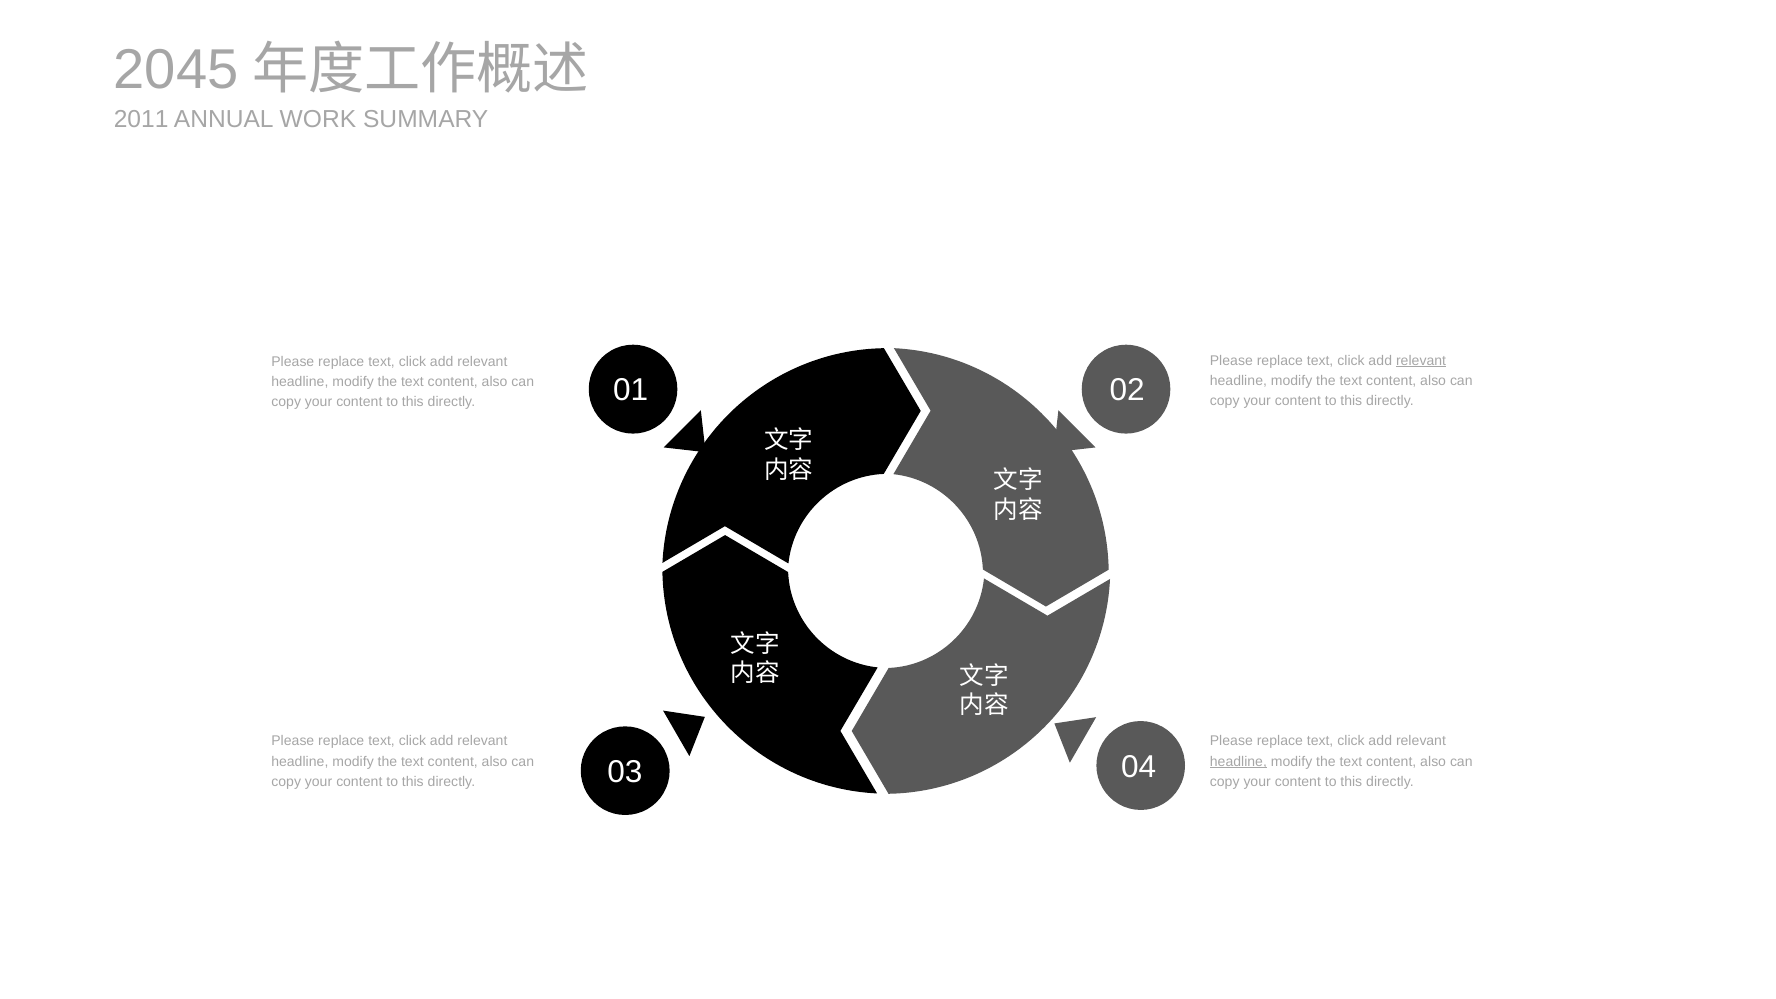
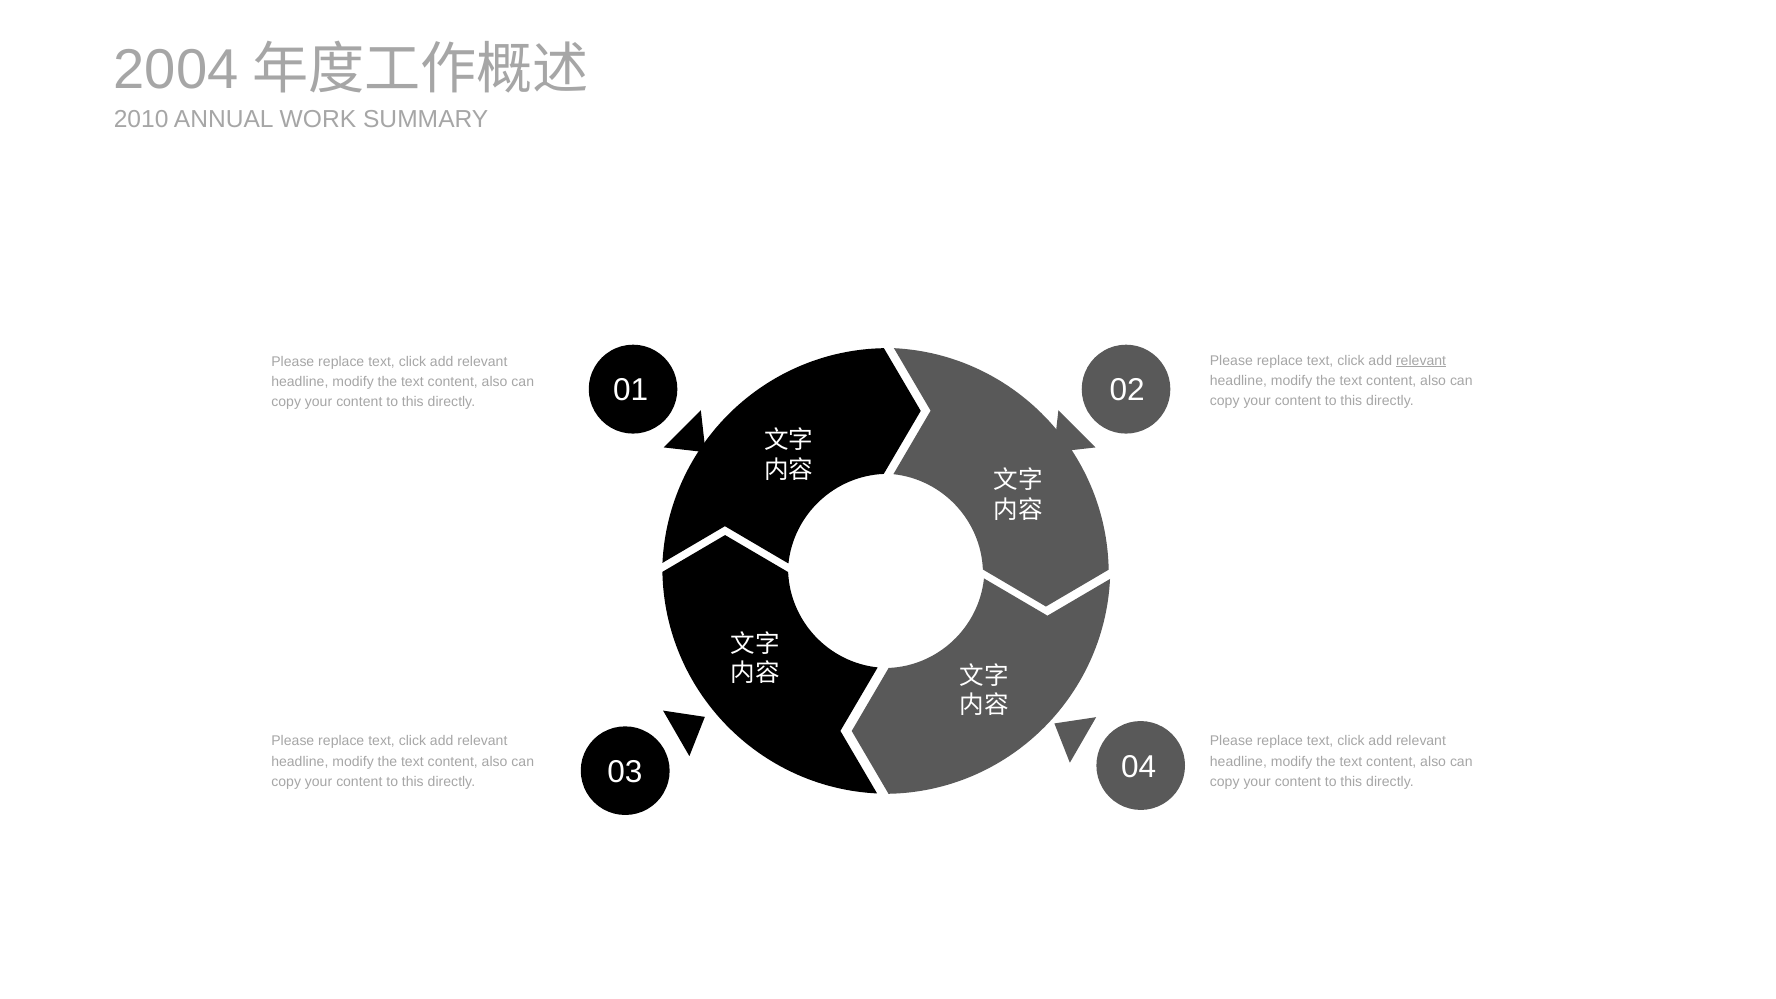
2045: 2045 -> 2004 (176, 70)
2011: 2011 -> 2010 (141, 119)
headline underline: present -> none (1238, 761)
